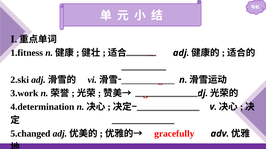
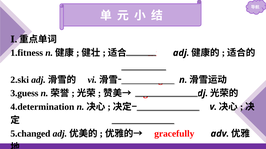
3.work: 3.work -> 3.guess (24, 94)
